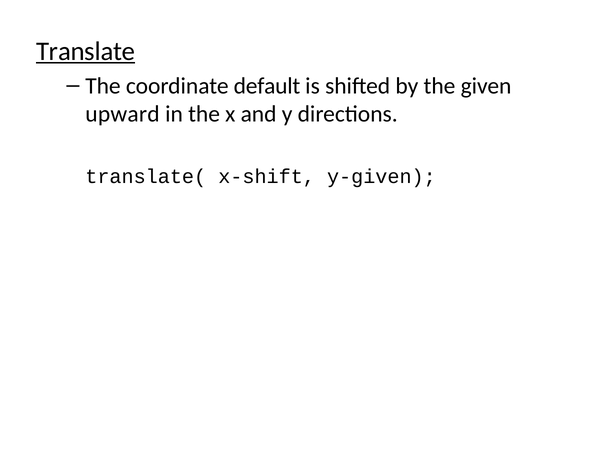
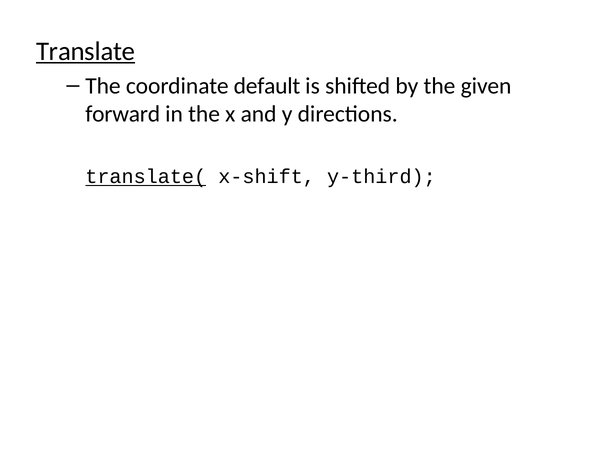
upward: upward -> forward (123, 114)
translate( underline: none -> present (146, 177)
y-given: y-given -> y-third (381, 177)
